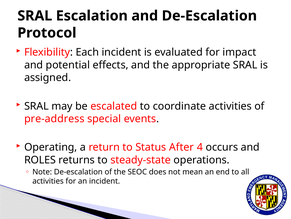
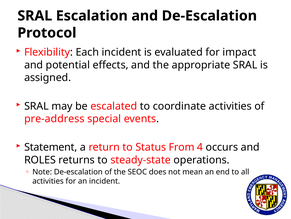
Operating: Operating -> Statement (51, 147)
After: After -> From (182, 147)
